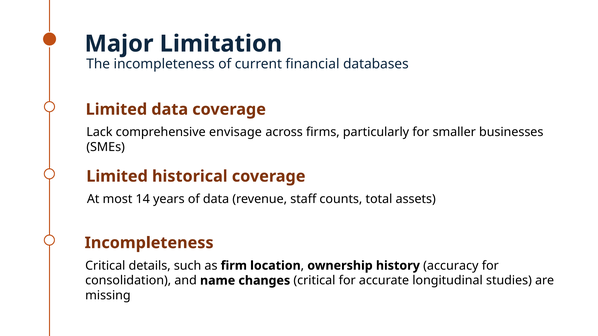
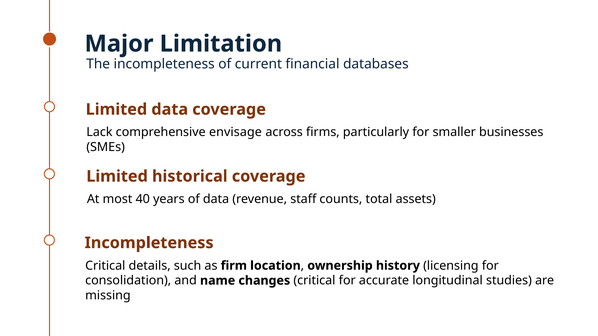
14: 14 -> 40 (143, 199)
accuracy: accuracy -> licensing (451, 266)
